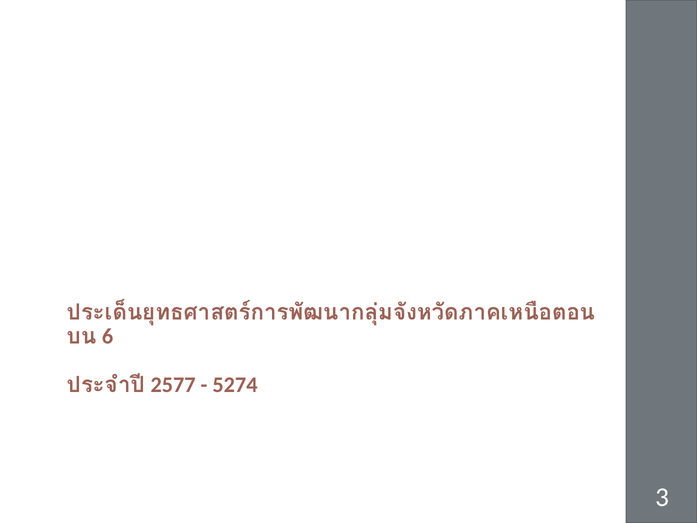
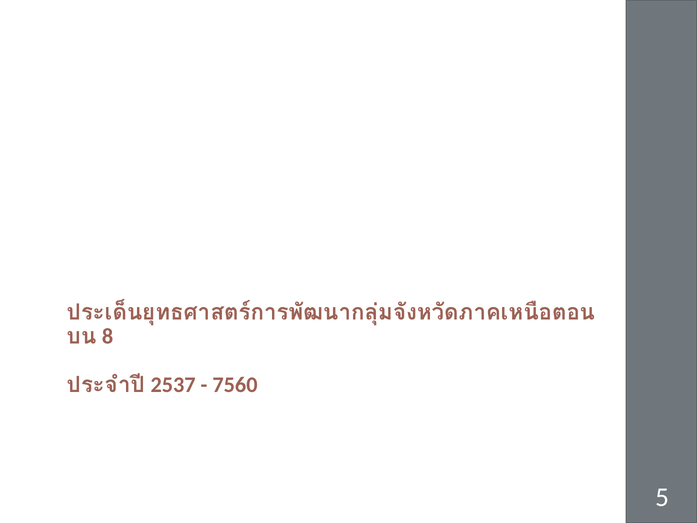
6: 6 -> 8 (108, 336)
2577: 2577 -> 2537 (173, 385)
5274: 5274 -> 7560 (235, 385)
3: 3 -> 5 (662, 497)
